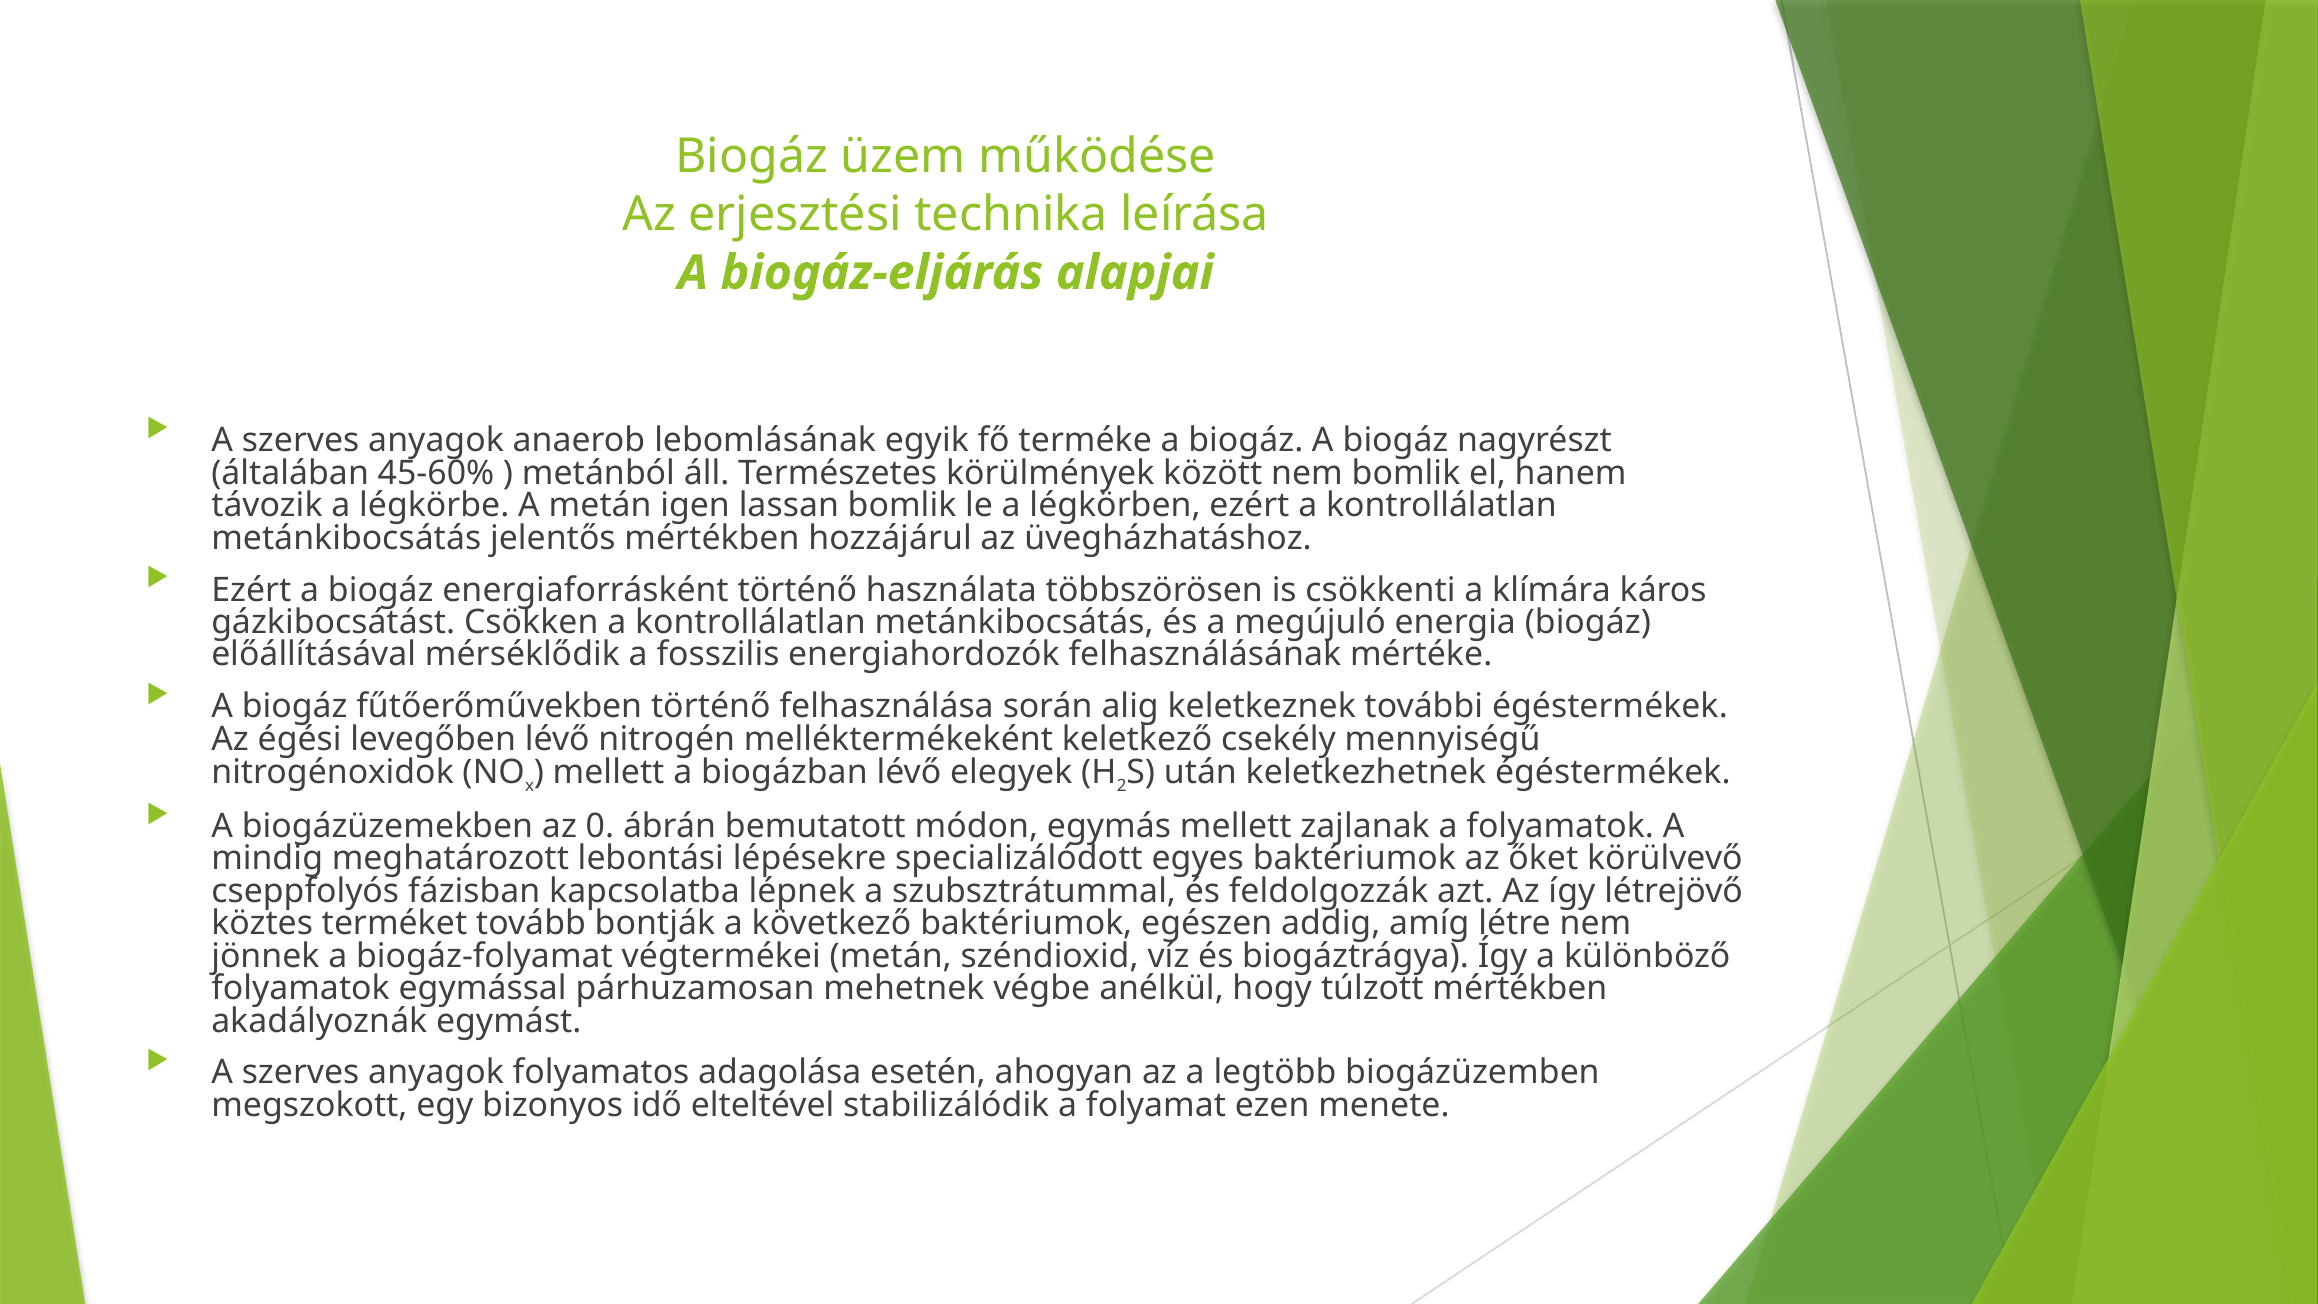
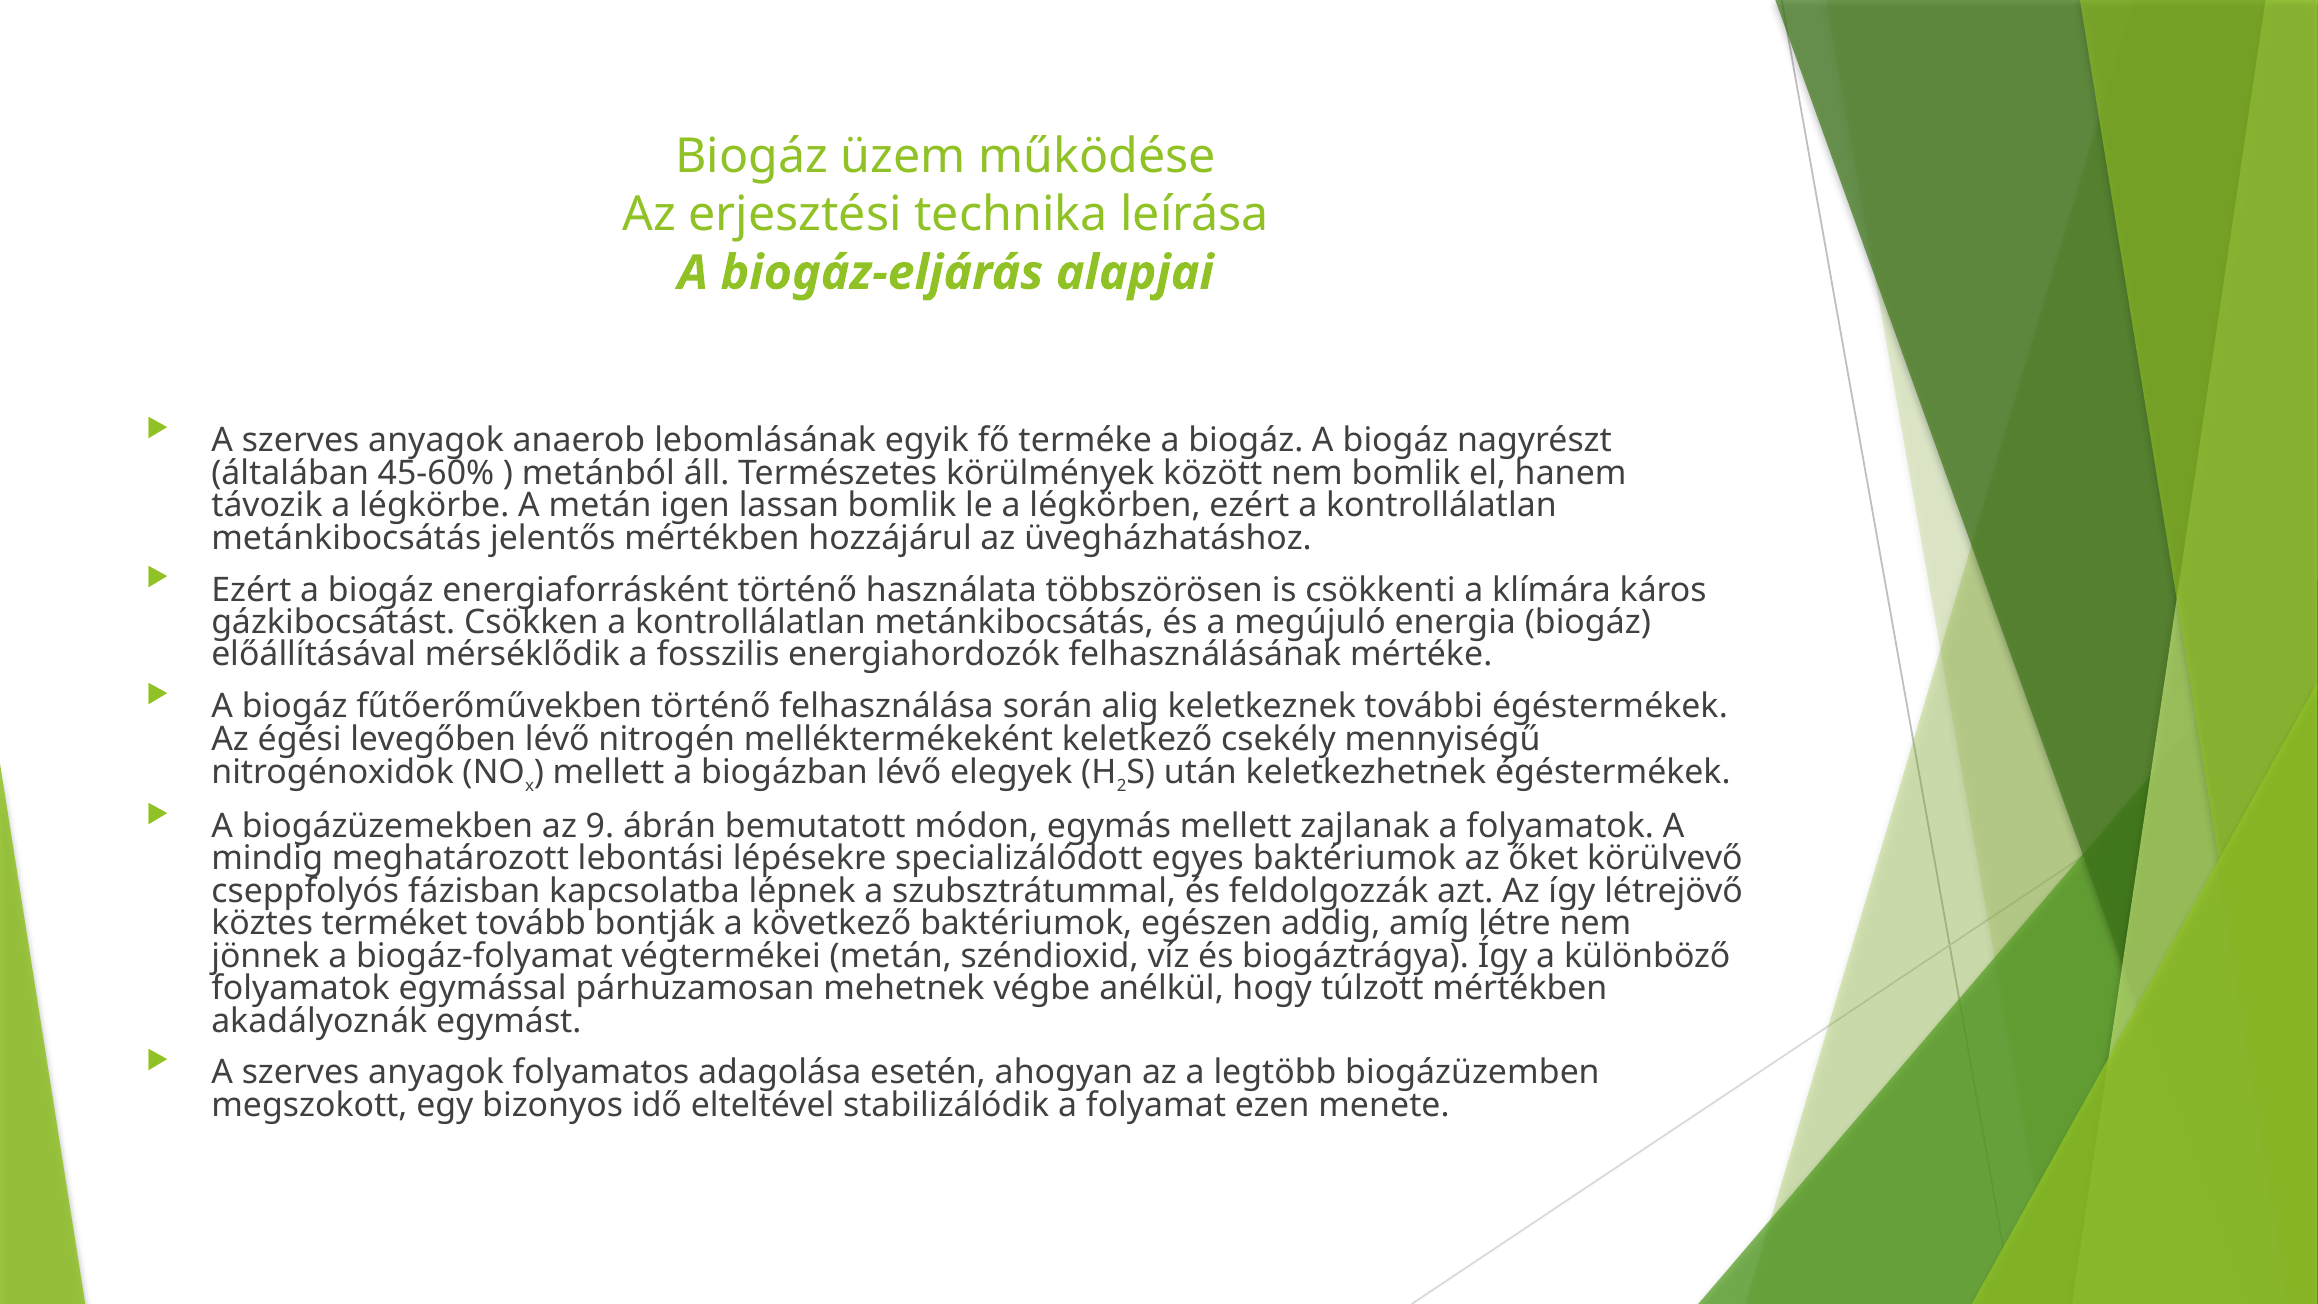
0: 0 -> 9 (600, 826)
